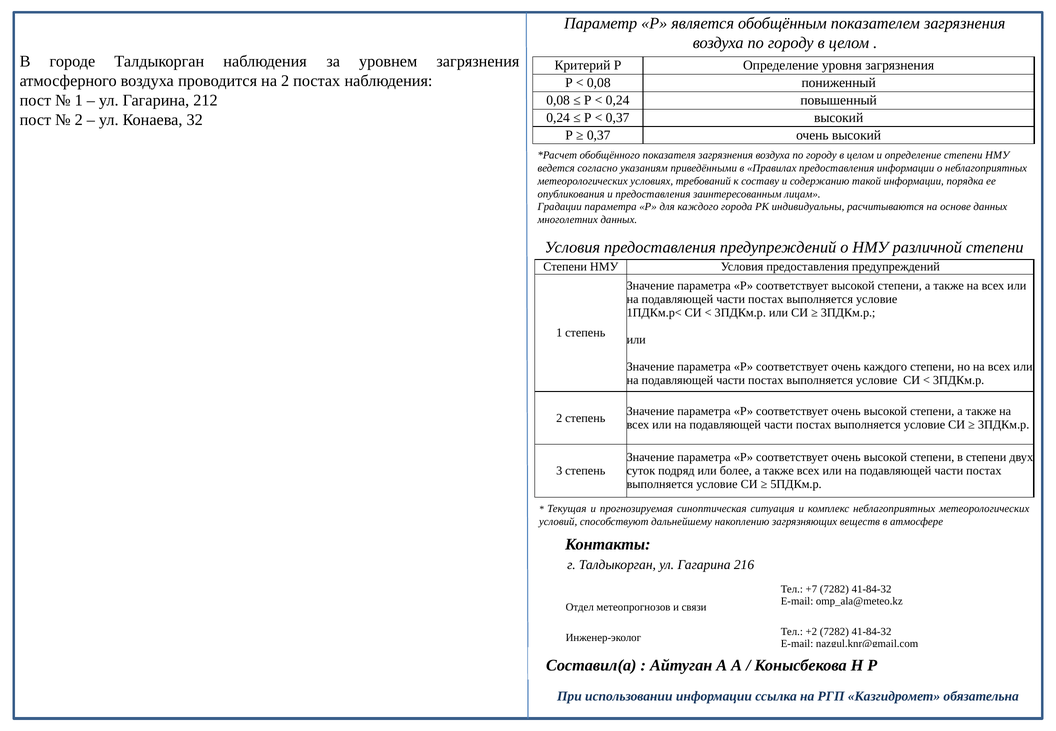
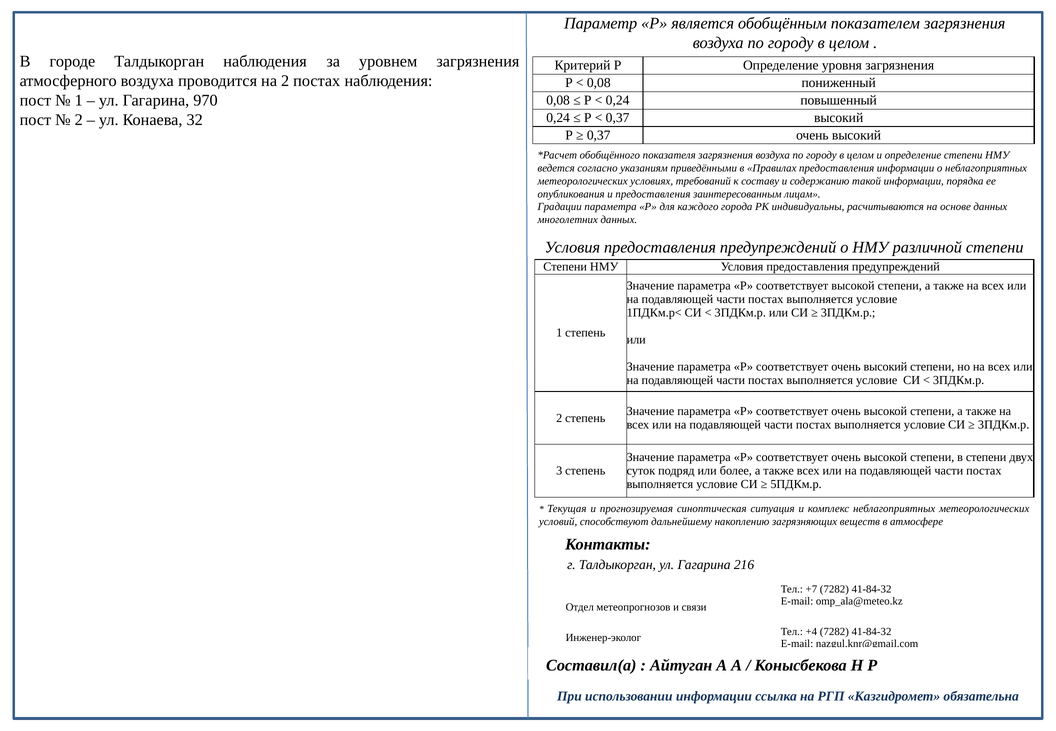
212: 212 -> 970 (206, 100)
соответствует очень каждого: каждого -> высокий (885, 367)
+2: +2 -> +4 (811, 632)
